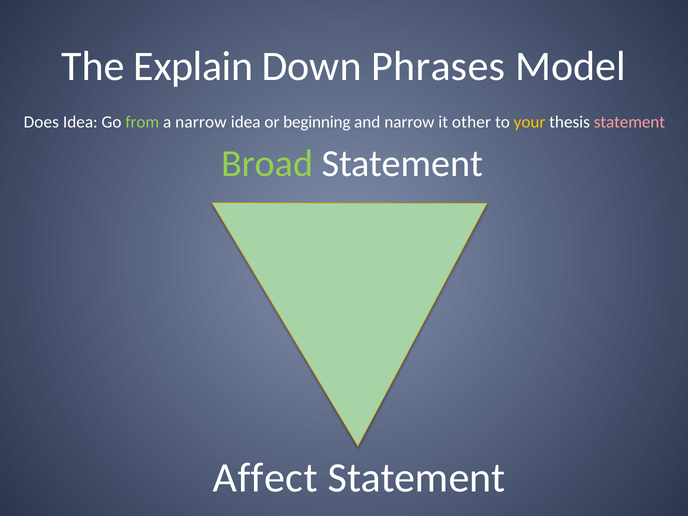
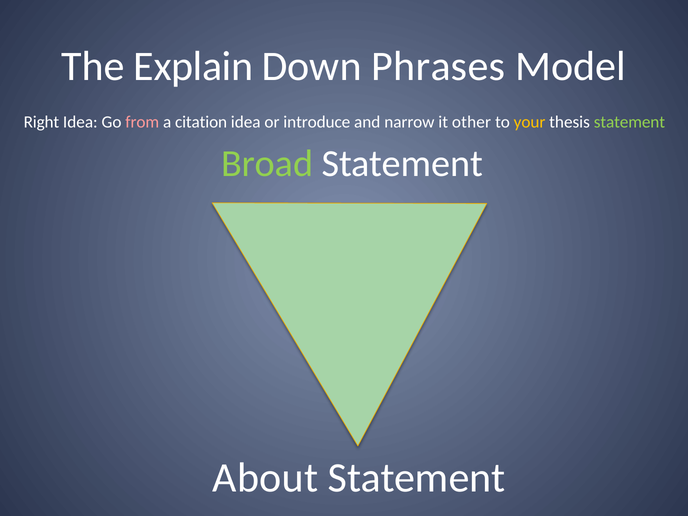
Does: Does -> Right (41, 122)
from colour: light green -> pink (142, 122)
a narrow: narrow -> citation (201, 122)
beginning: beginning -> introduce (317, 122)
statement colour: pink -> light green (629, 122)
Affect: Affect -> About (265, 478)
